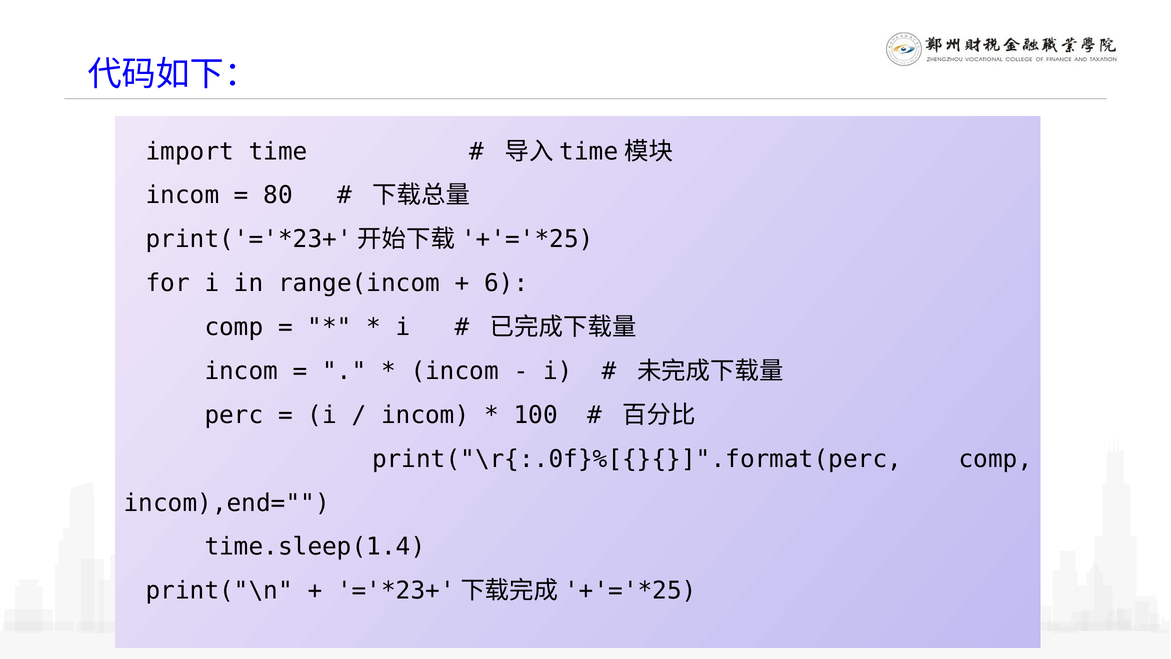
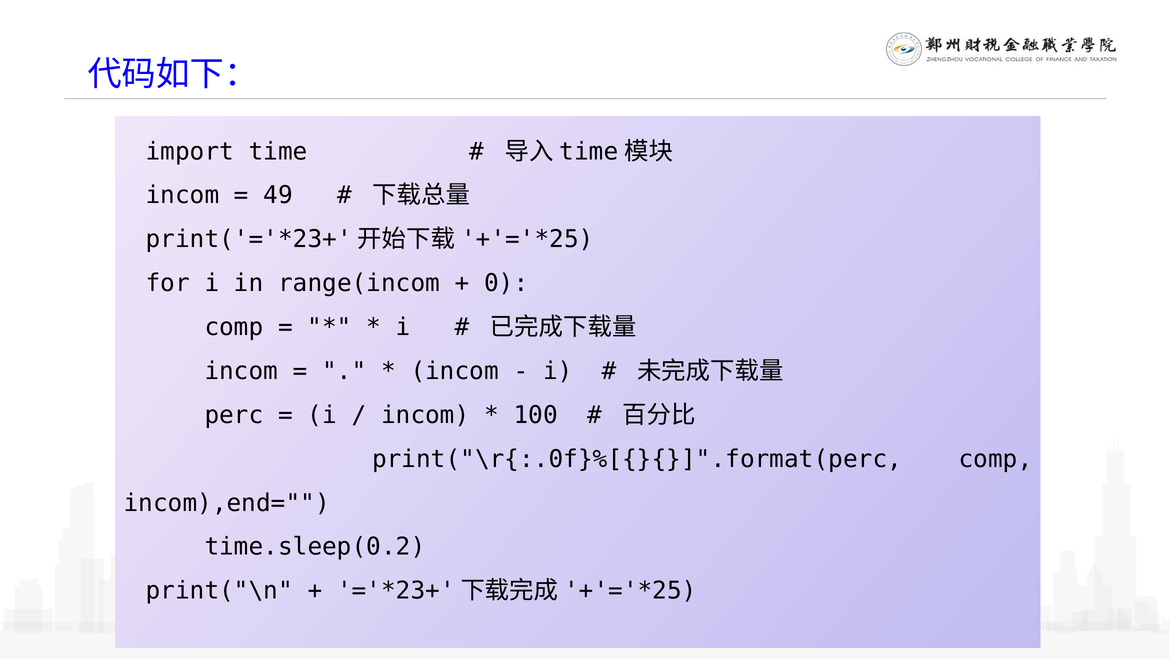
80: 80 -> 49 (278, 195)
6: 6 -> 0 (506, 283)
time.sleep(1.4: time.sleep(1.4 -> time.sleep(0.2 (315, 547)
